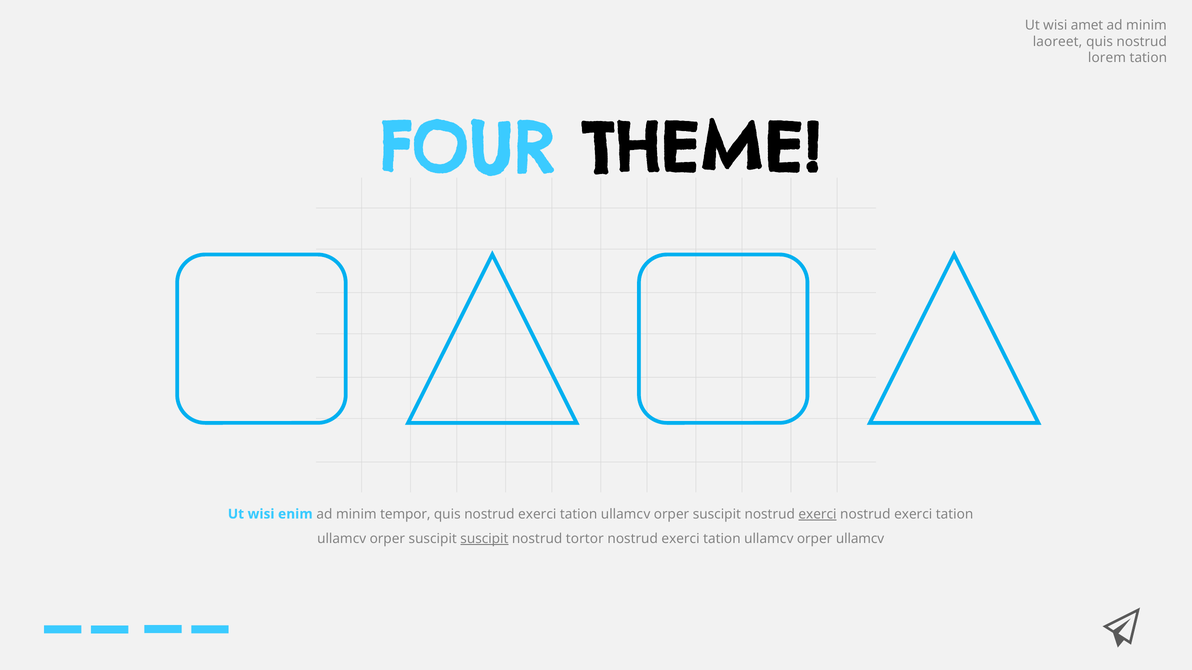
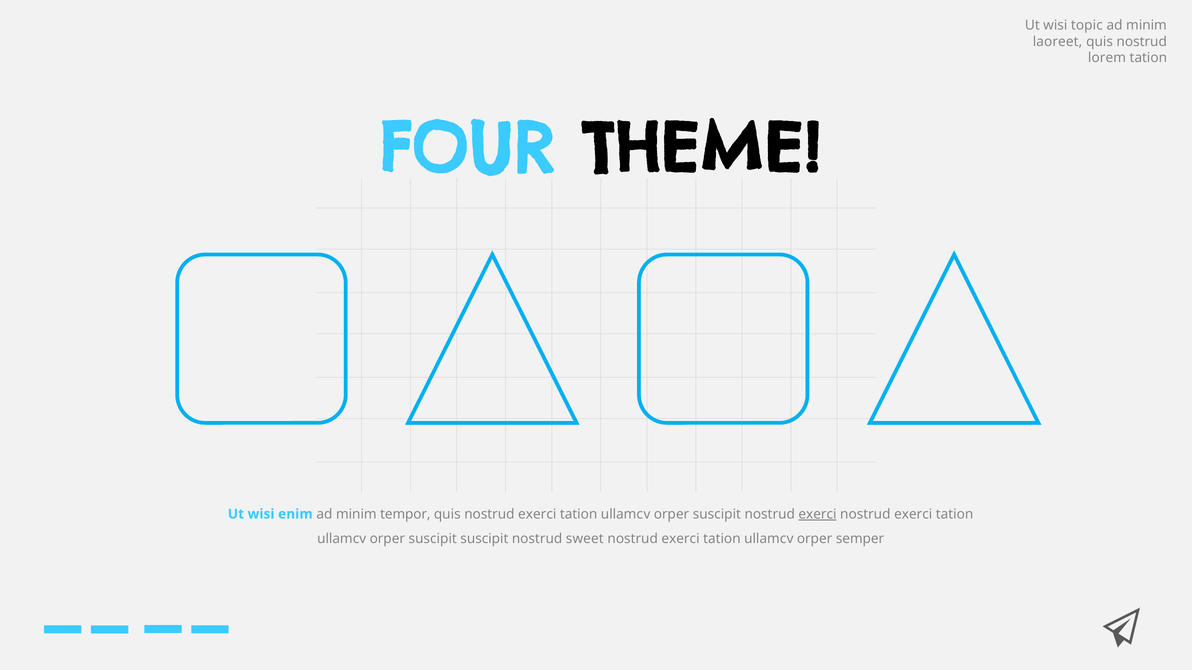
amet: amet -> topic (1087, 25)
suscipit underline: present -> none (484, 539)
tortor: tortor -> sweet (585, 539)
orper ullamcv: ullamcv -> semper (860, 539)
